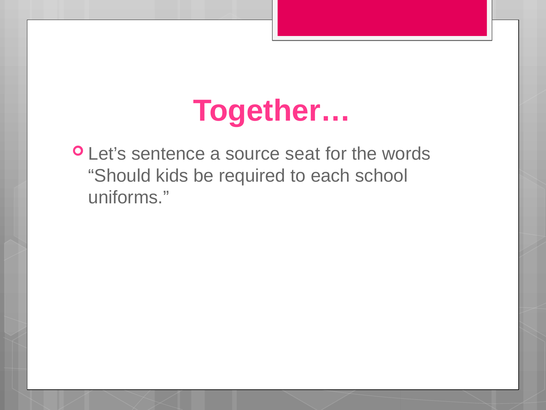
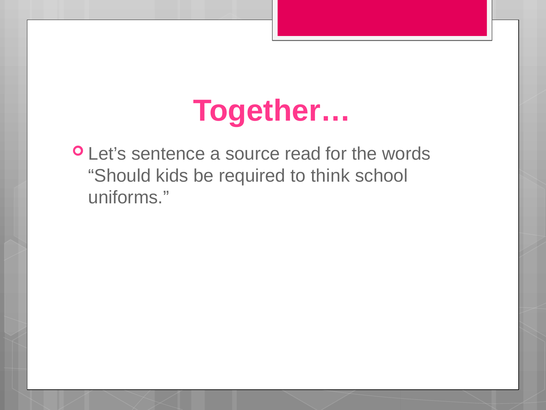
seat: seat -> read (303, 154)
each: each -> think (330, 176)
